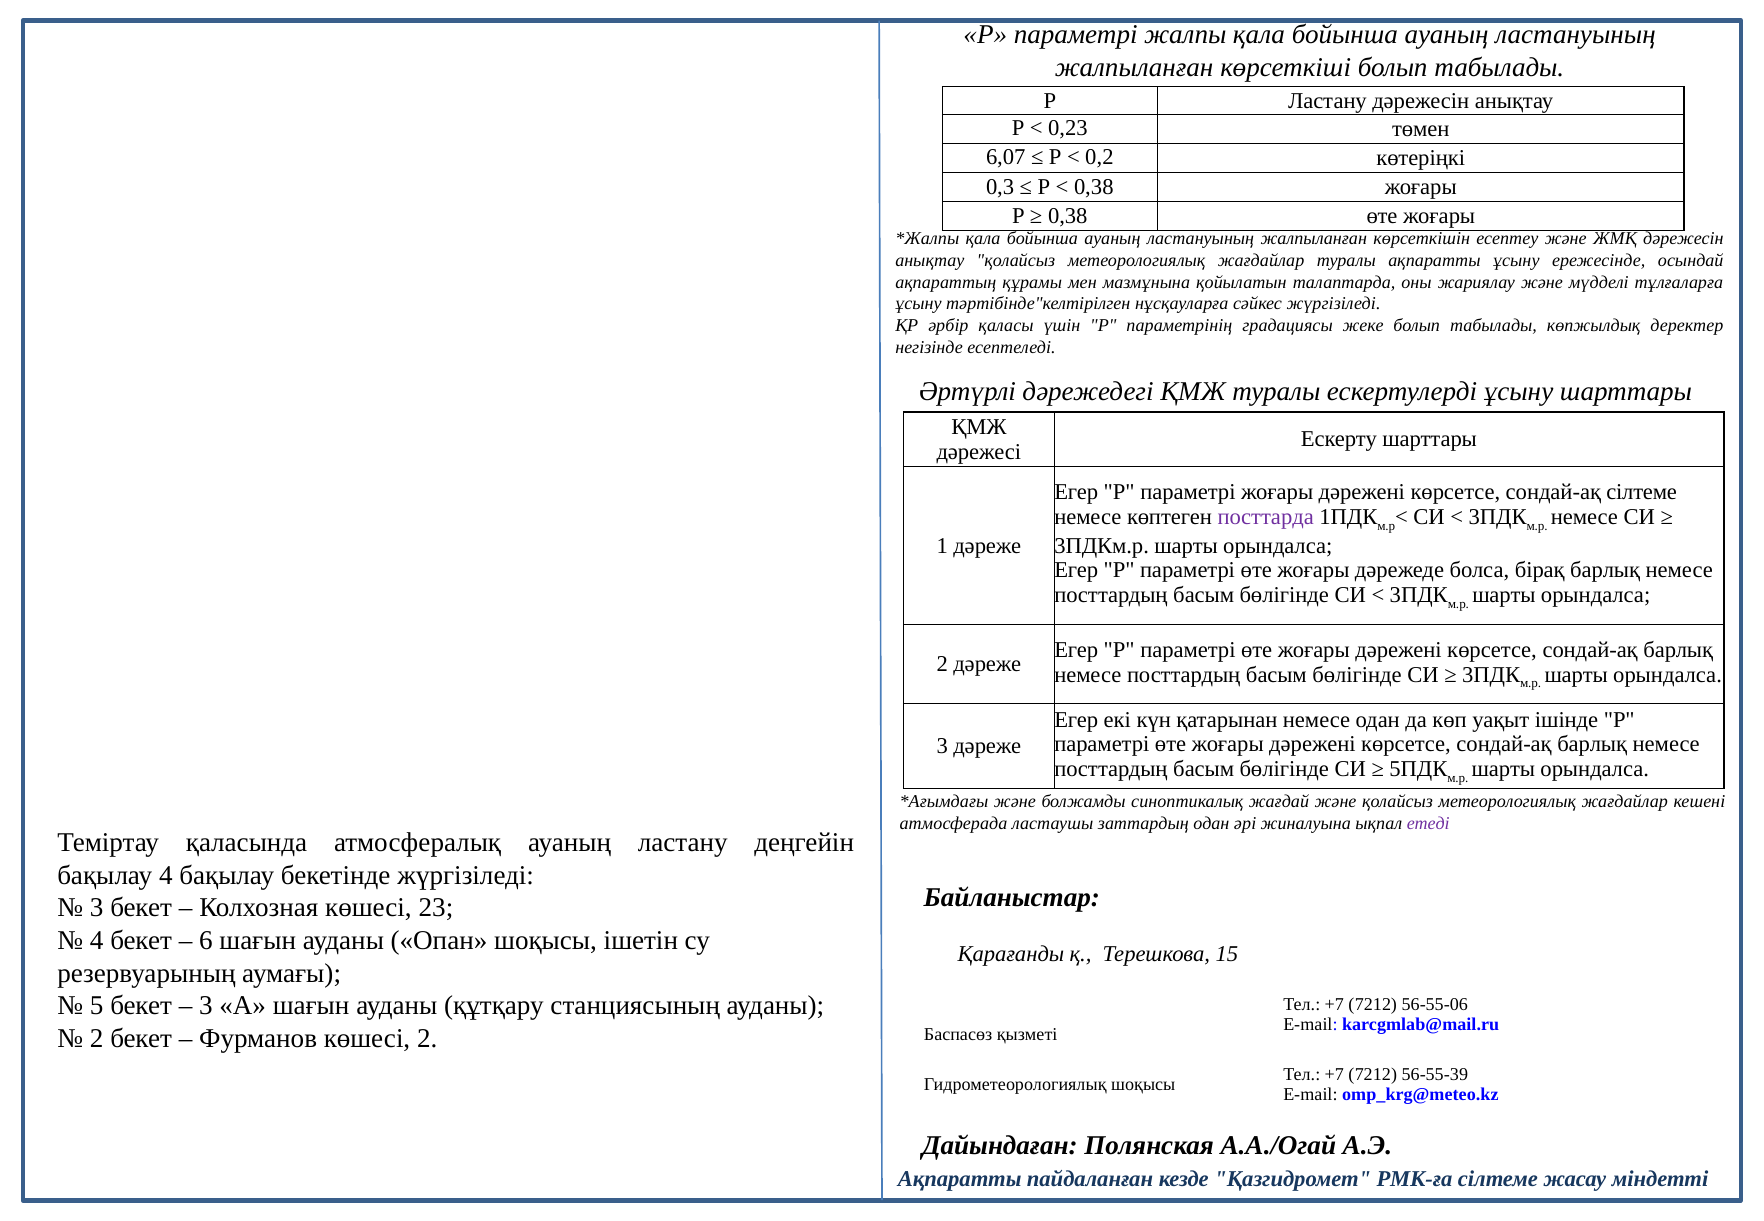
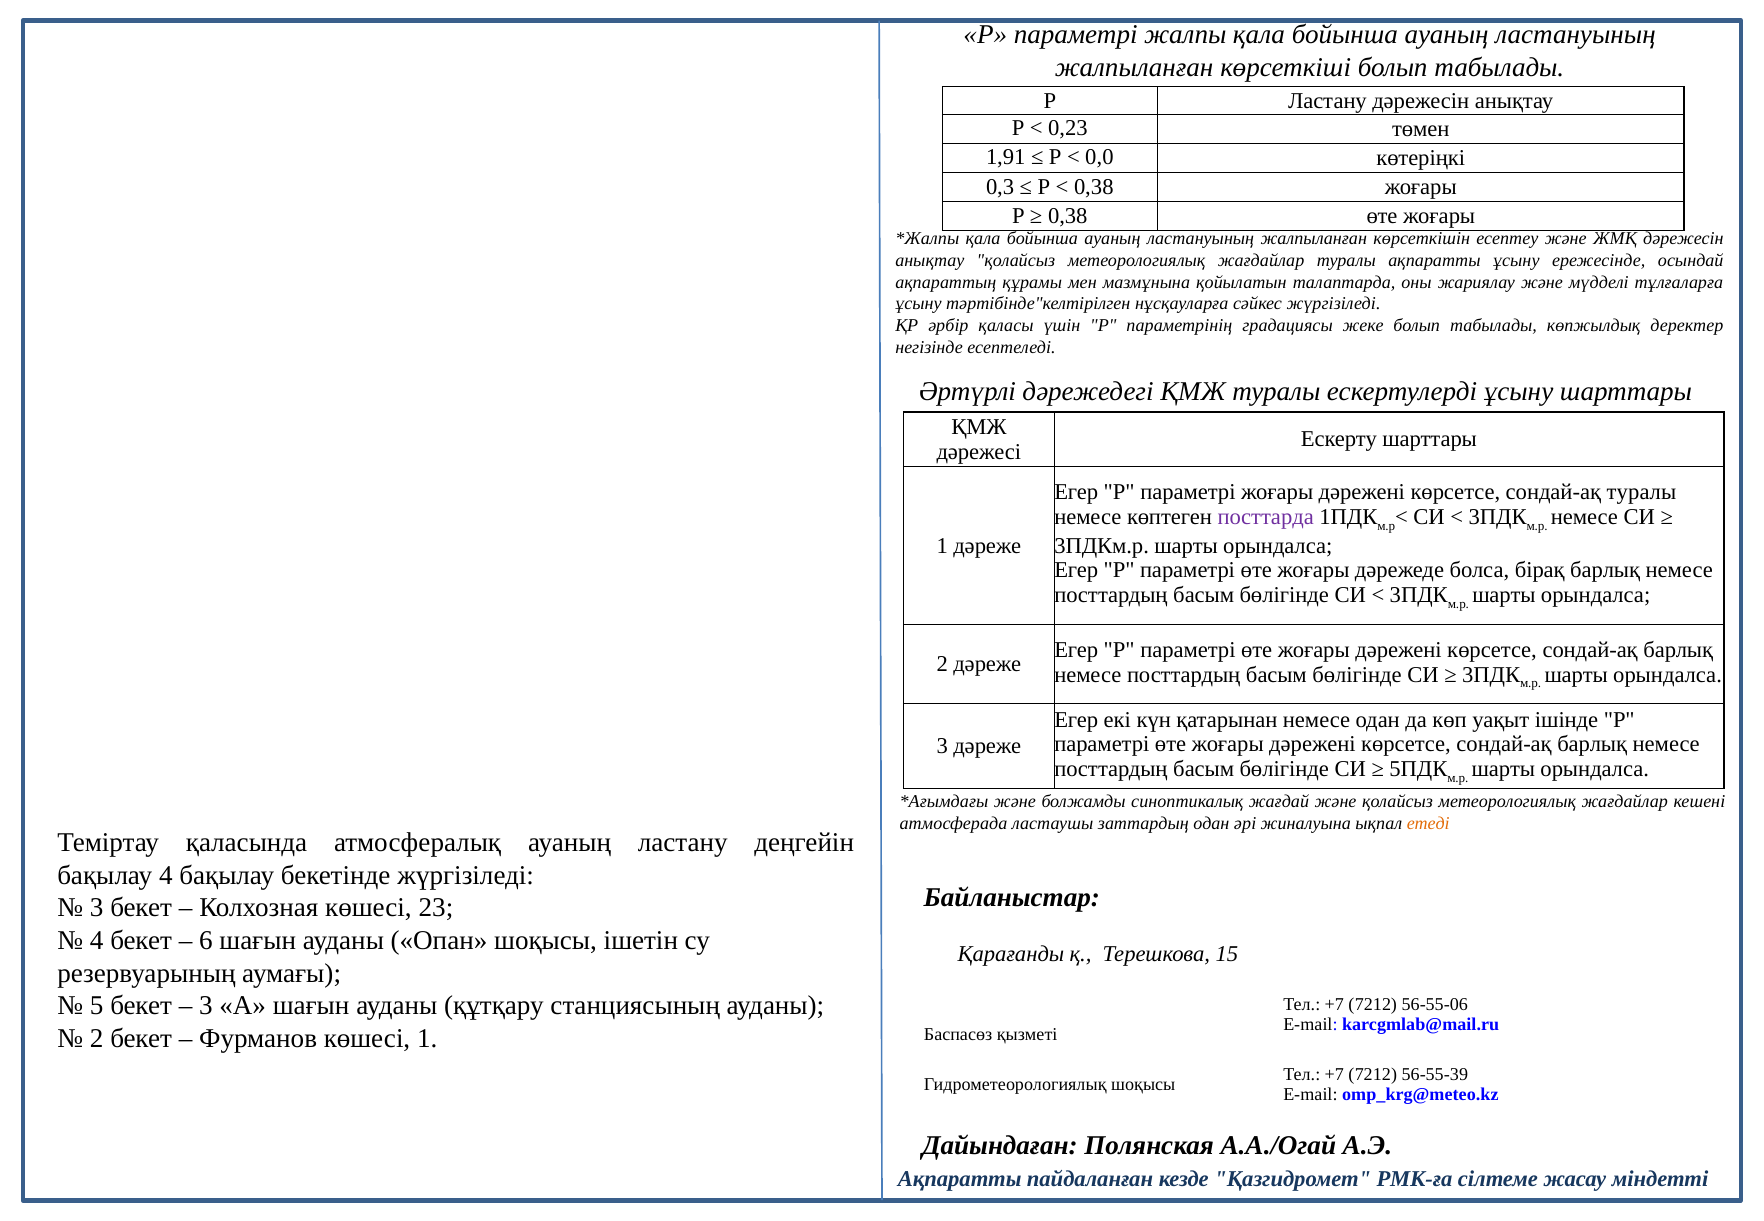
6,07: 6,07 -> 1,91 (1006, 158)
0,2: 0,2 -> 0,0 (1099, 158)
сондай-ақ сілтеме: сілтеме -> туралы (1641, 492)
етеді colour: purple -> orange (1428, 823)
көшесі 2: 2 -> 1 (427, 1038)
